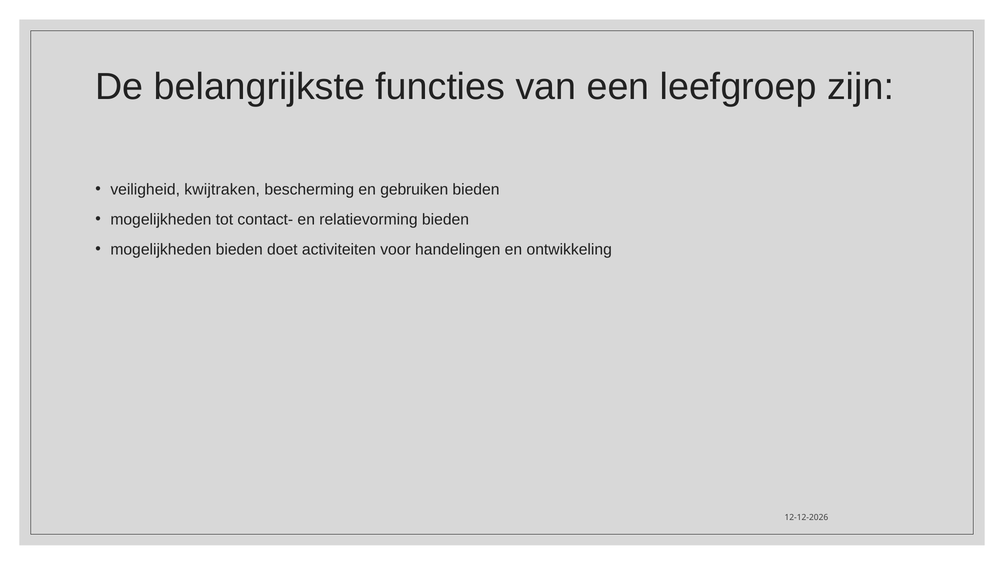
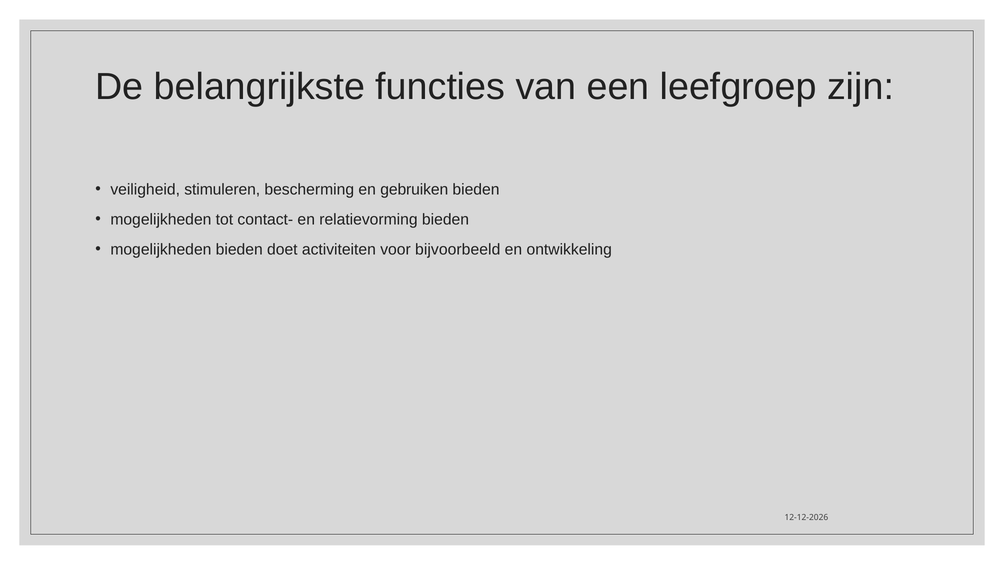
kwijtraken: kwijtraken -> stimuleren (222, 189)
handelingen: handelingen -> bijvoorbeeld (458, 250)
